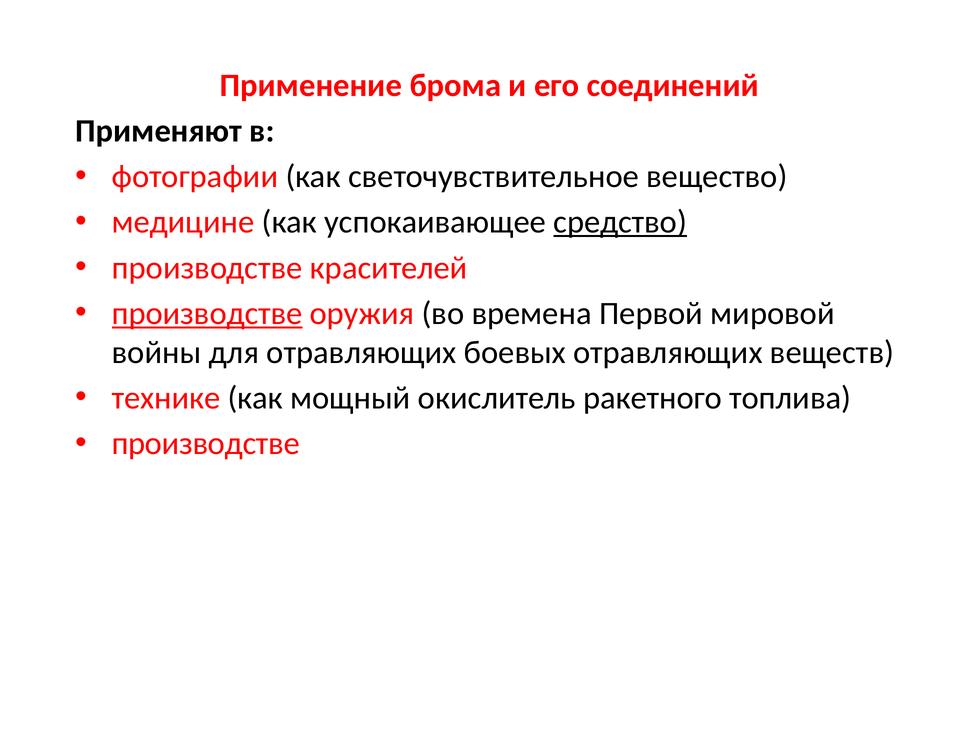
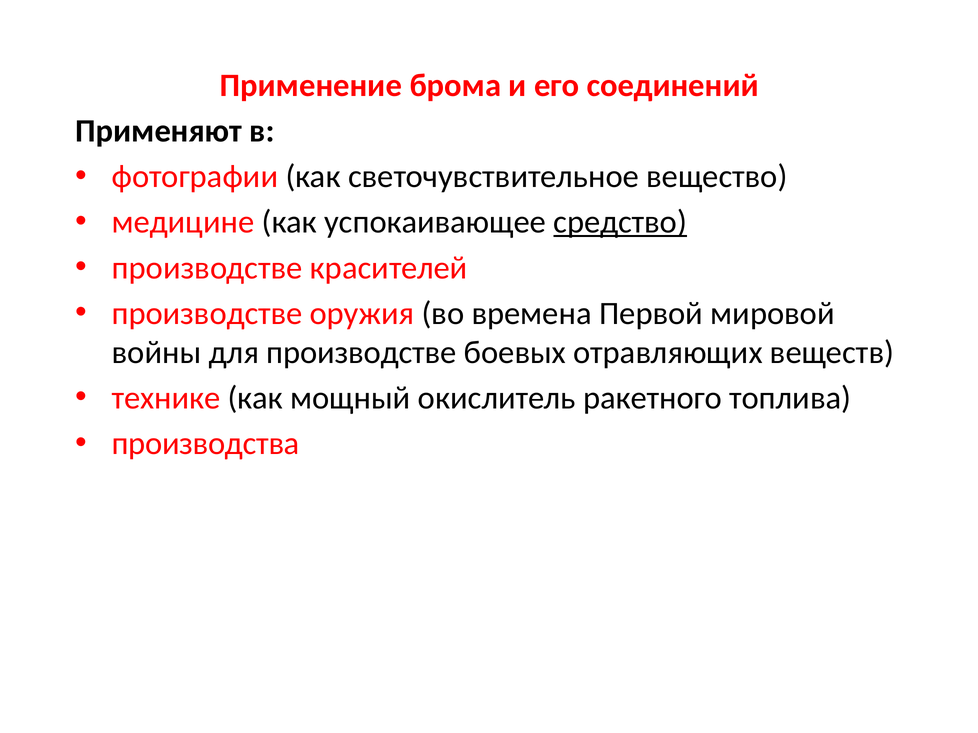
производстве underline: present -> none (207, 314)
для отравляющих: отравляющих -> производстве (361, 353)
производстве: производстве -> производства (206, 444)
